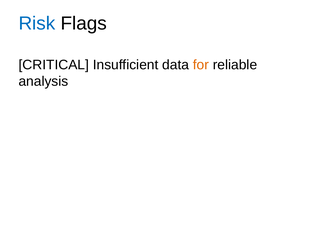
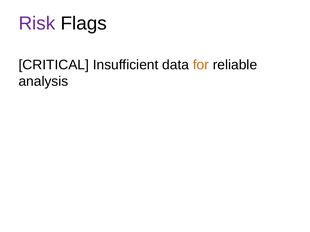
Risk colour: blue -> purple (37, 24)
